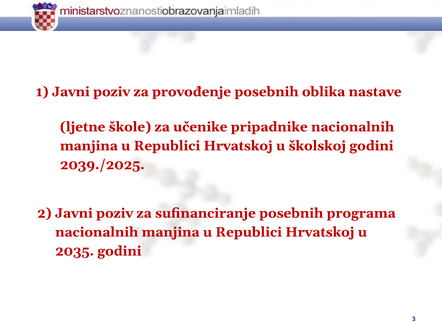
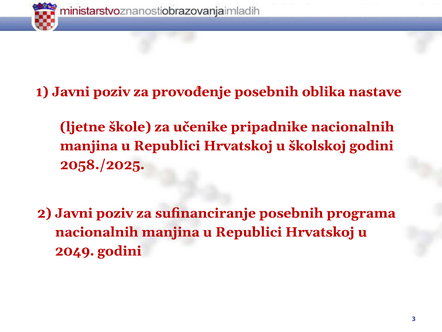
2039./2025: 2039./2025 -> 2058./2025 (102, 164)
2035: 2035 -> 2049 (75, 251)
